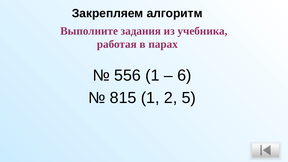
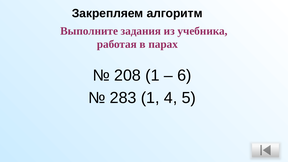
556: 556 -> 208 (128, 75)
815: 815 -> 283 (123, 98)
2: 2 -> 4 (171, 98)
